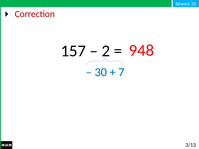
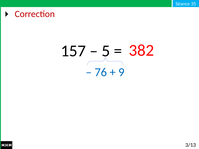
2: 2 -> 5 (106, 51)
948: 948 -> 382 (141, 50)
30: 30 -> 76 (101, 72)
7: 7 -> 9 (122, 72)
